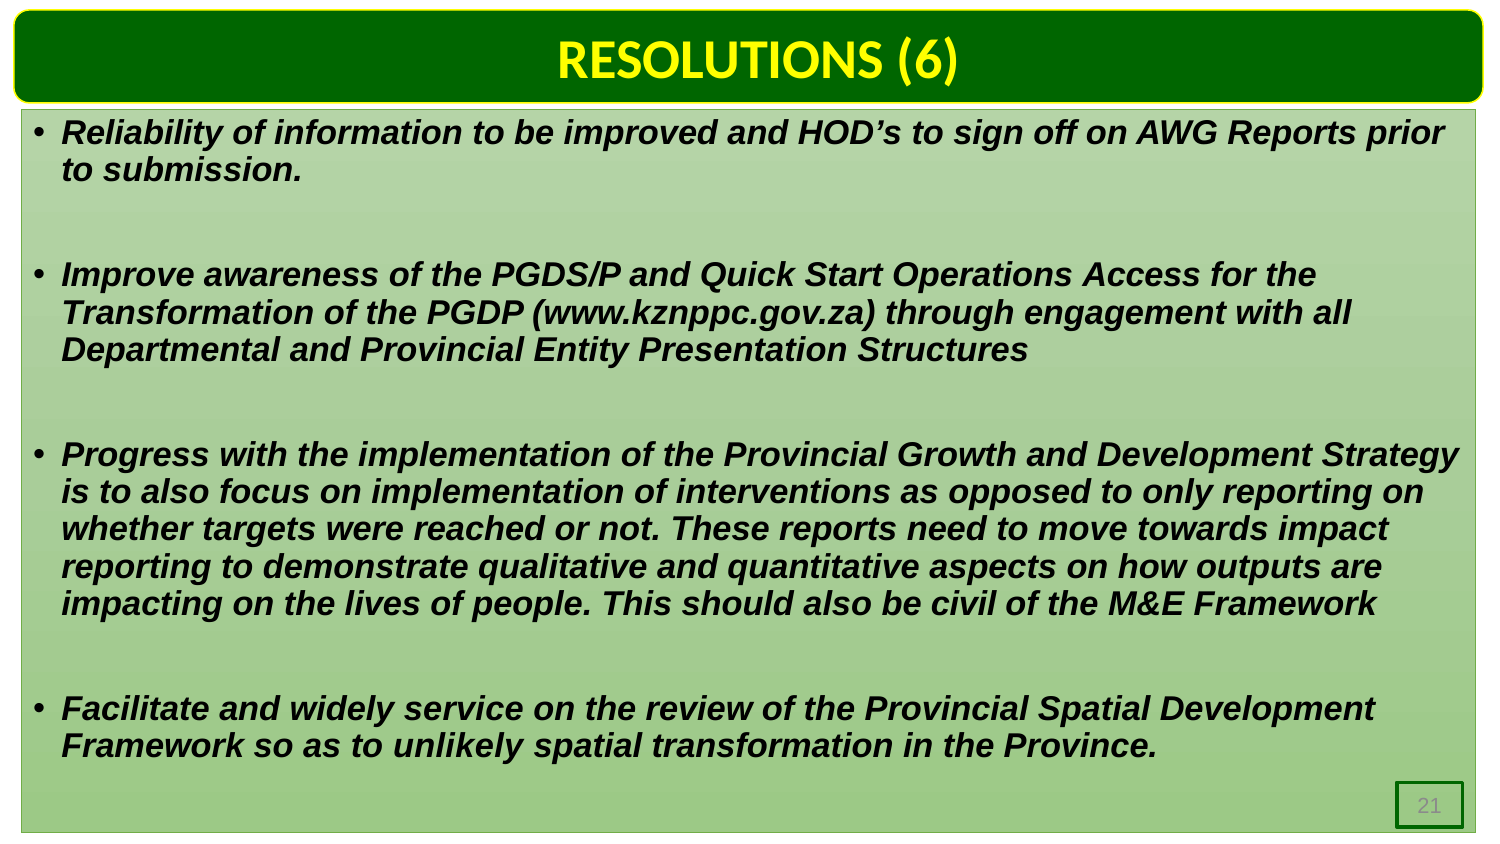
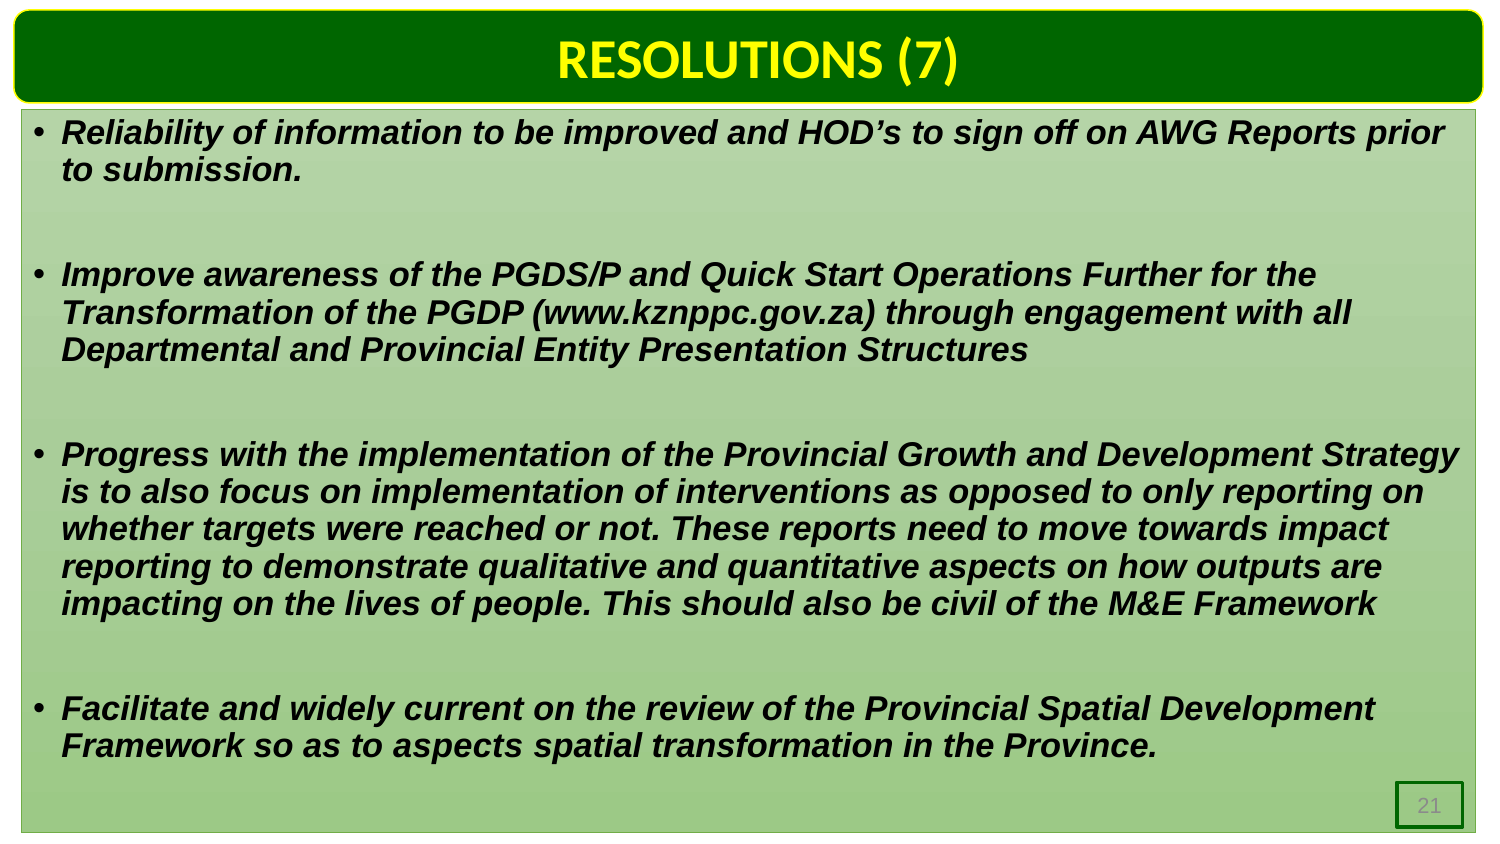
6: 6 -> 7 (929, 60)
Access: Access -> Further (1142, 275)
service: service -> current (464, 709)
to unlikely: unlikely -> aspects (458, 746)
